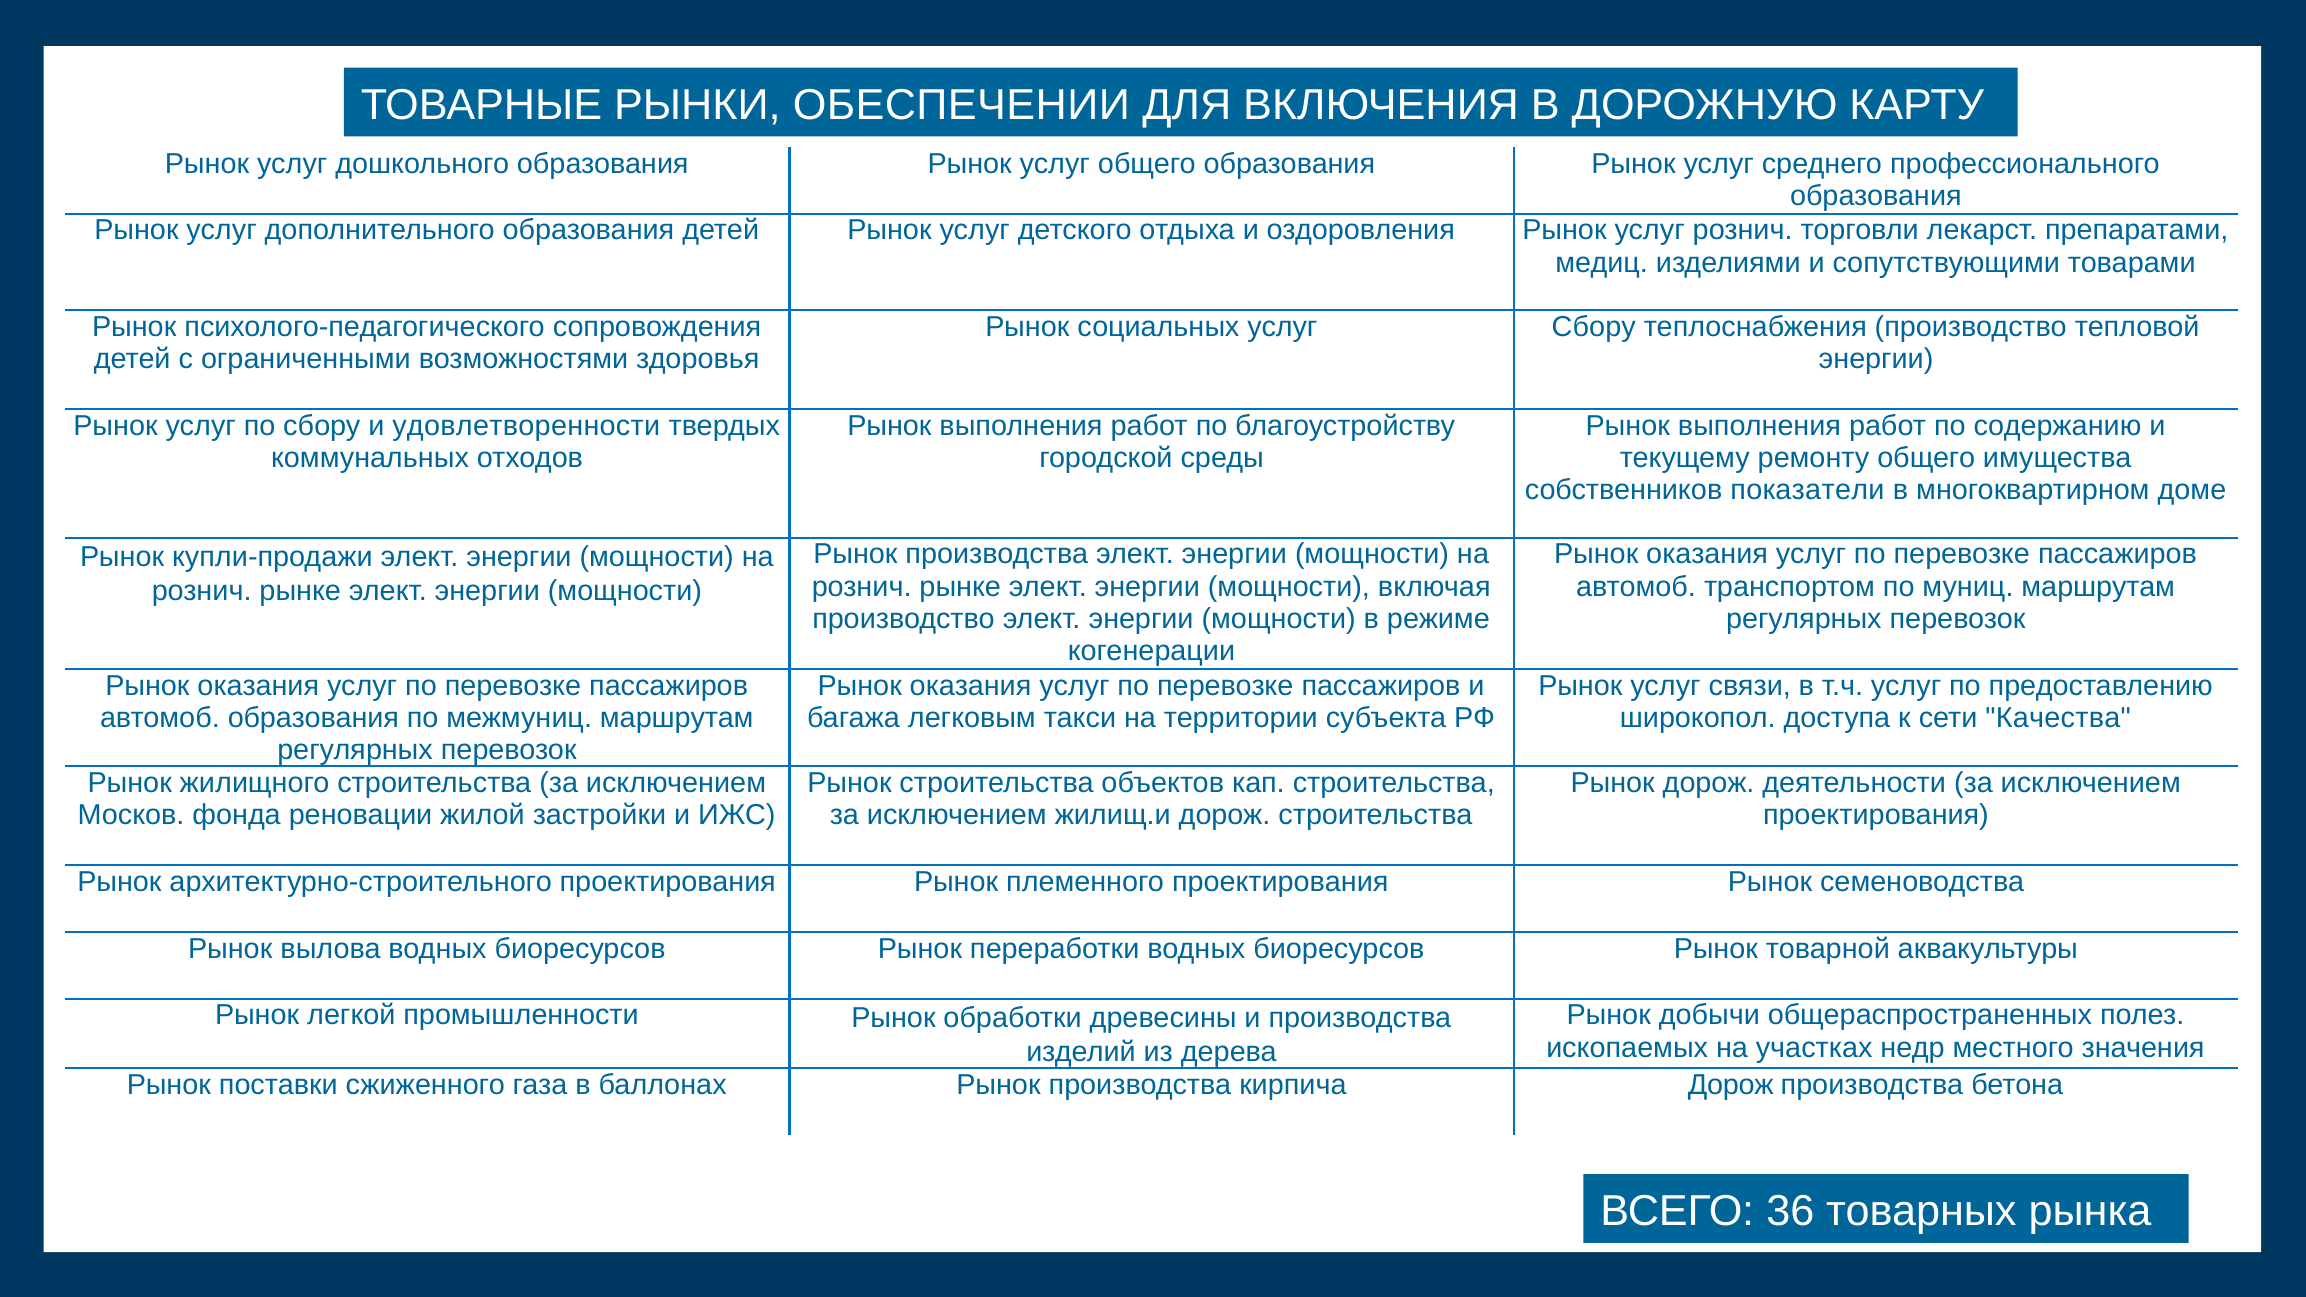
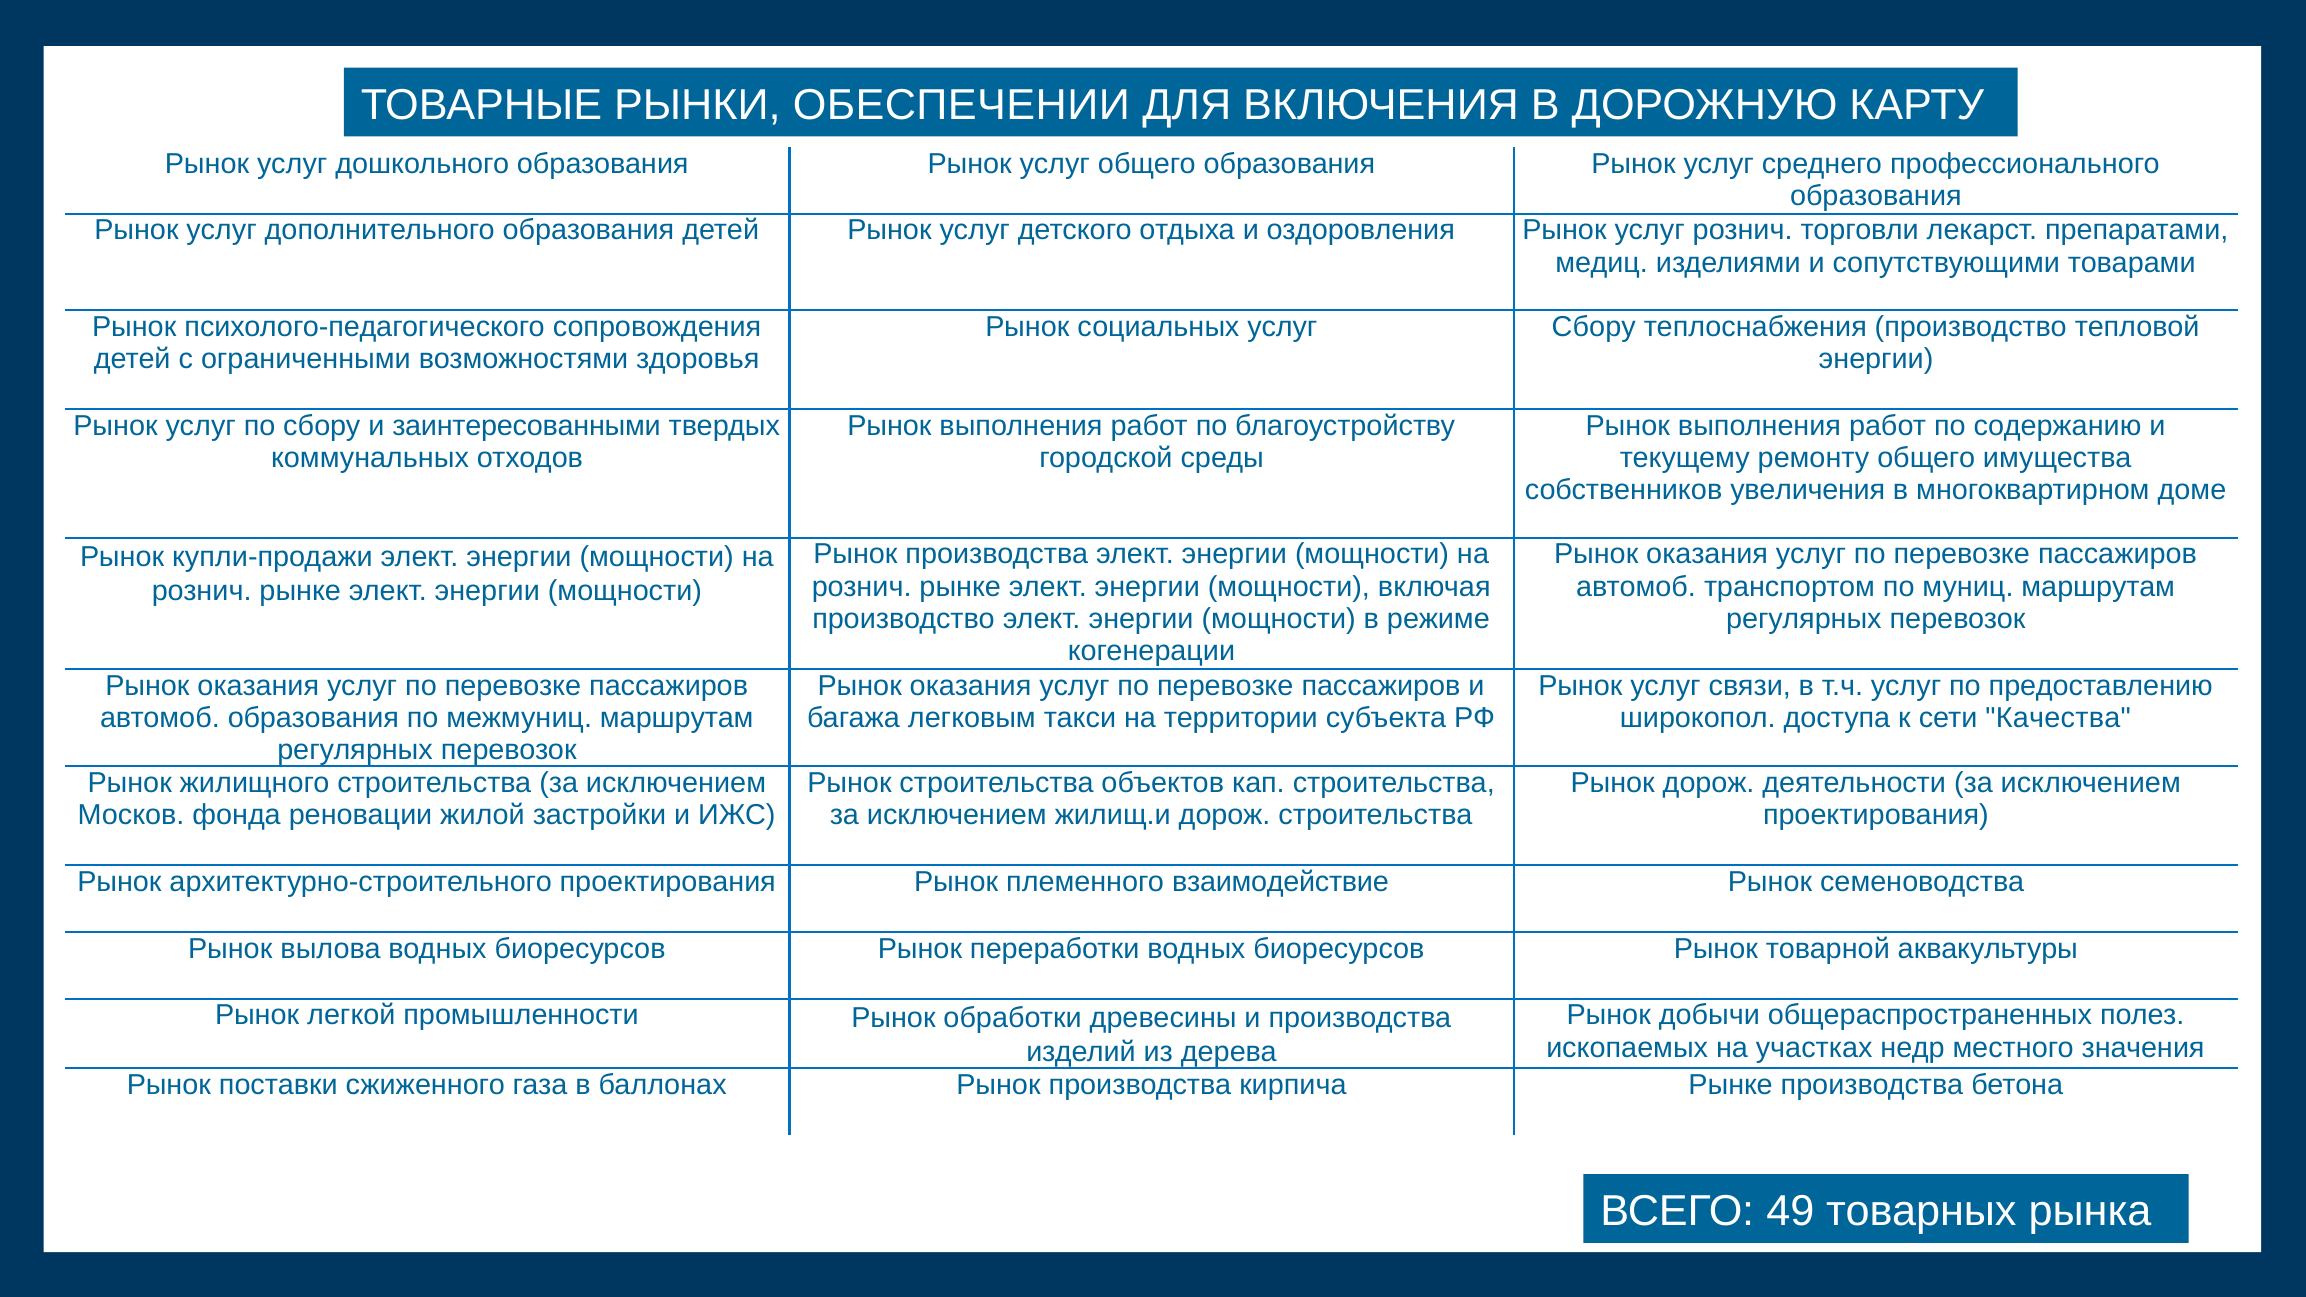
удовлетворенности: удовлетворенности -> заинтересованными (527, 426)
показатели: показатели -> увеличения (1808, 490)
племенного проектирования: проектирования -> взаимодействие (1280, 882)
кирпича Дорож: Дорож -> Рынке (1731, 1085)
36: 36 -> 49 (1790, 1212)
